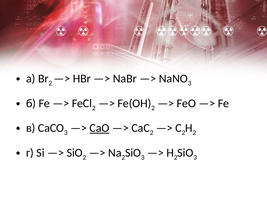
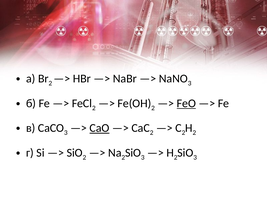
FeO underline: none -> present (186, 103)
